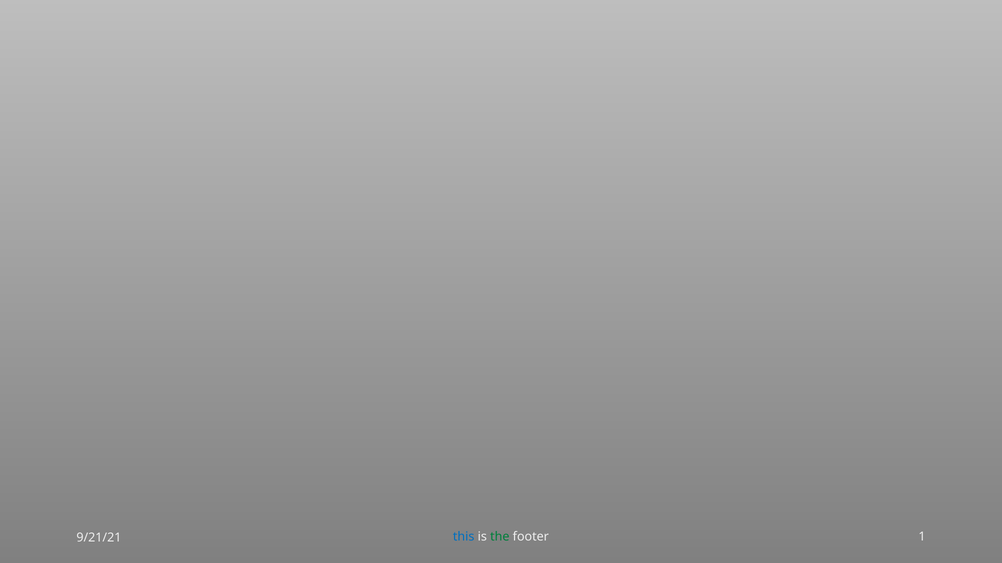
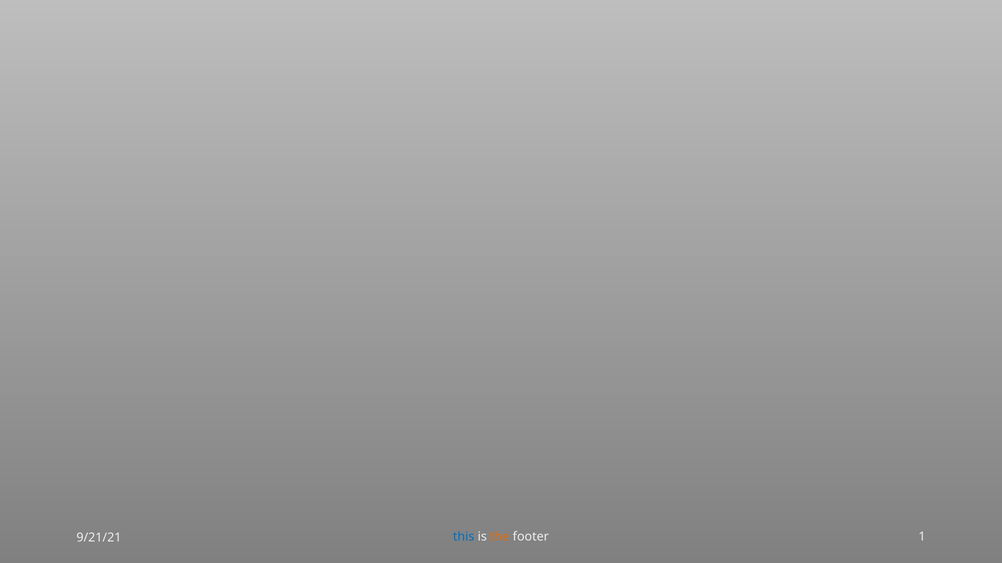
the colour: green -> orange (500, 537)
